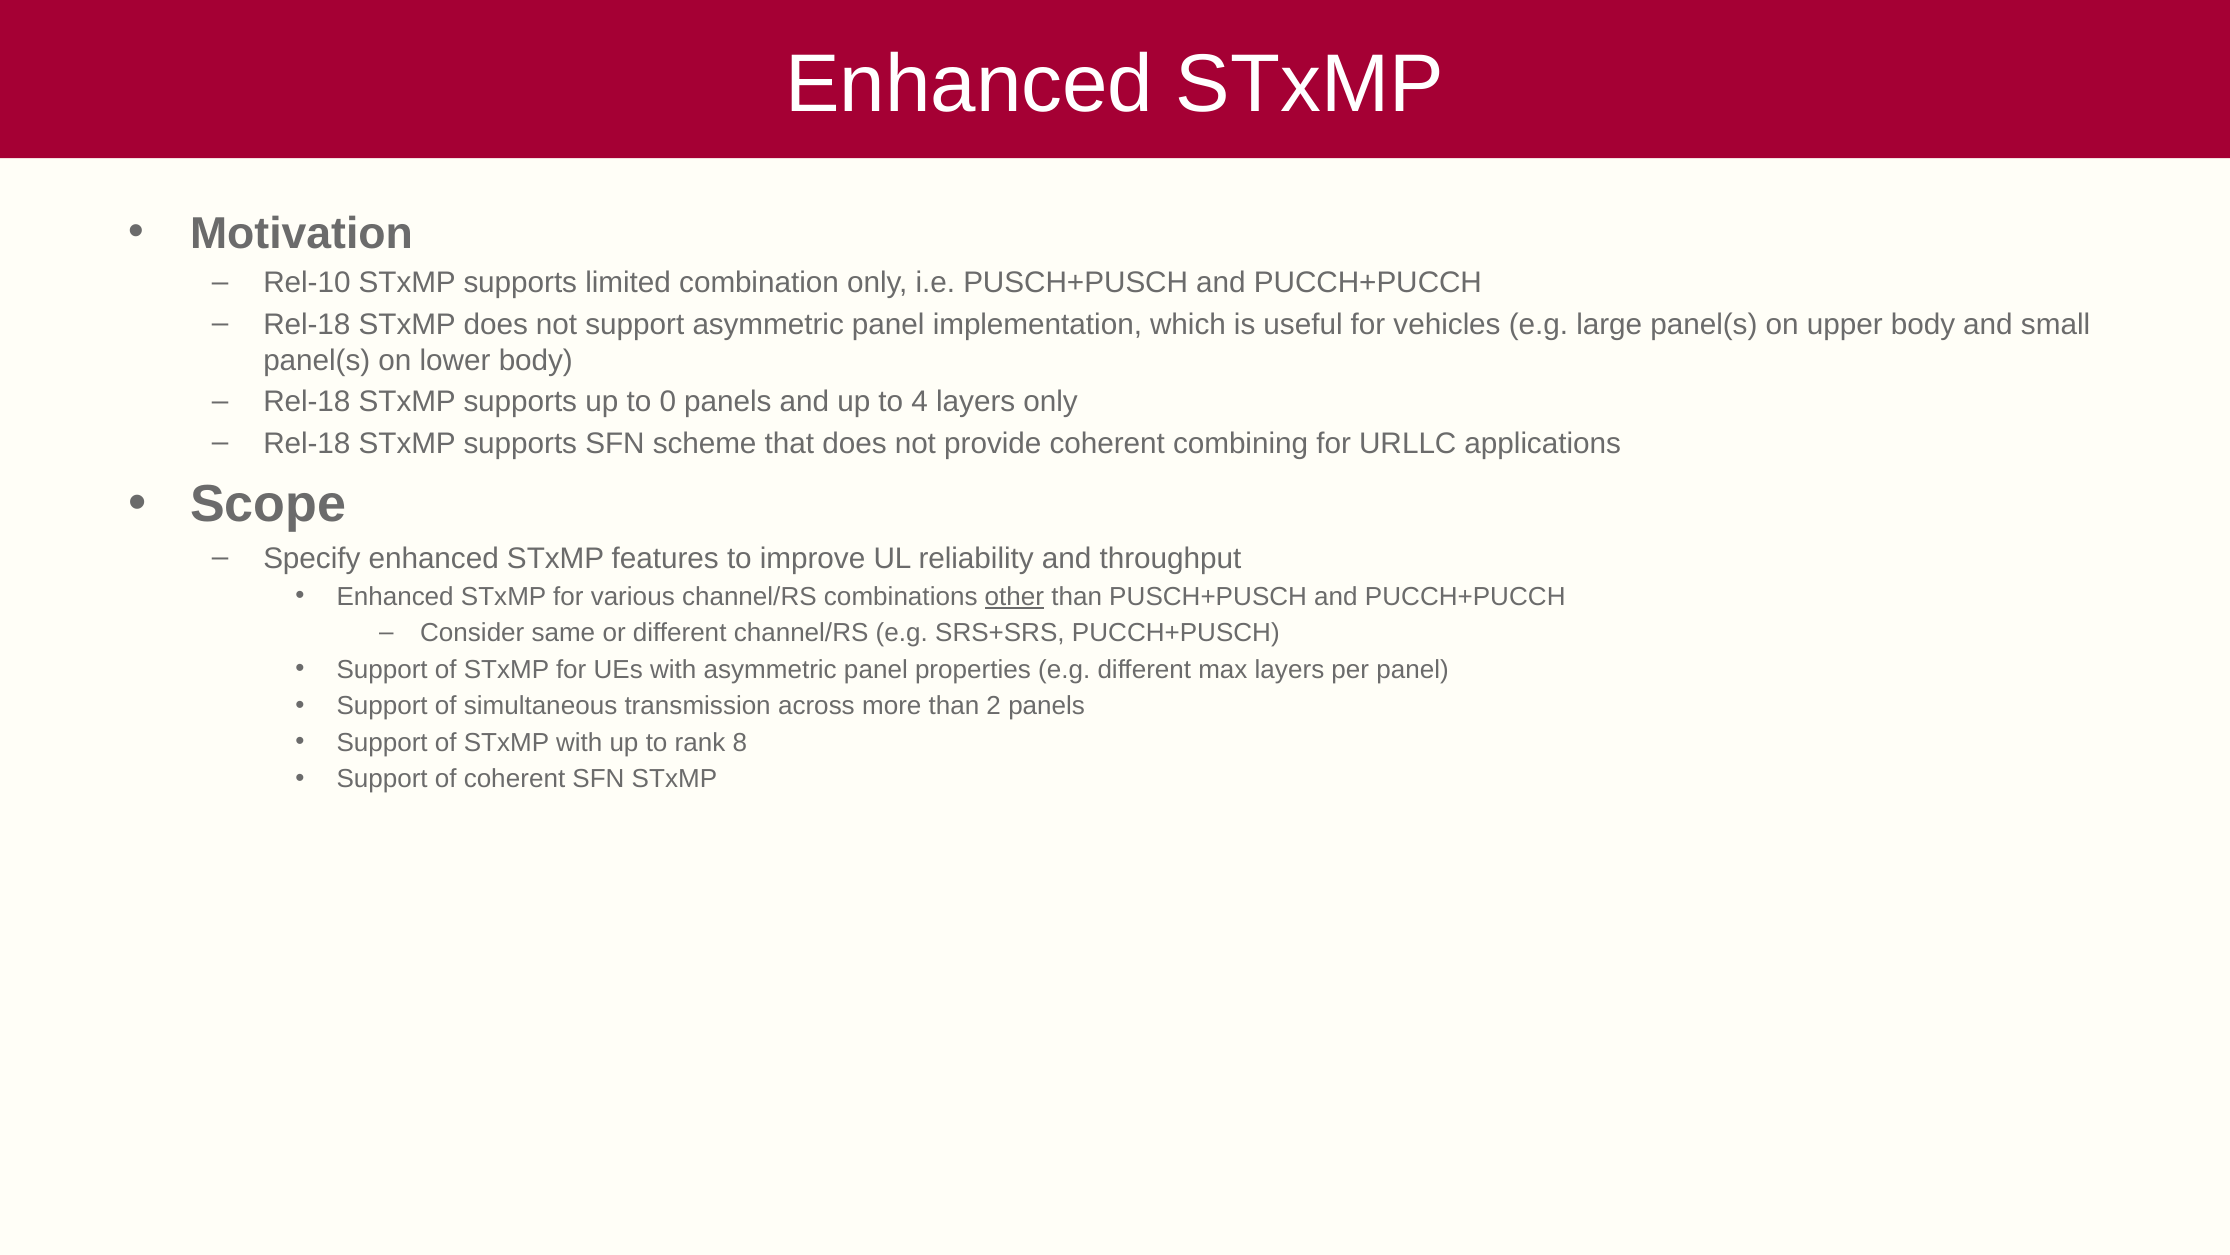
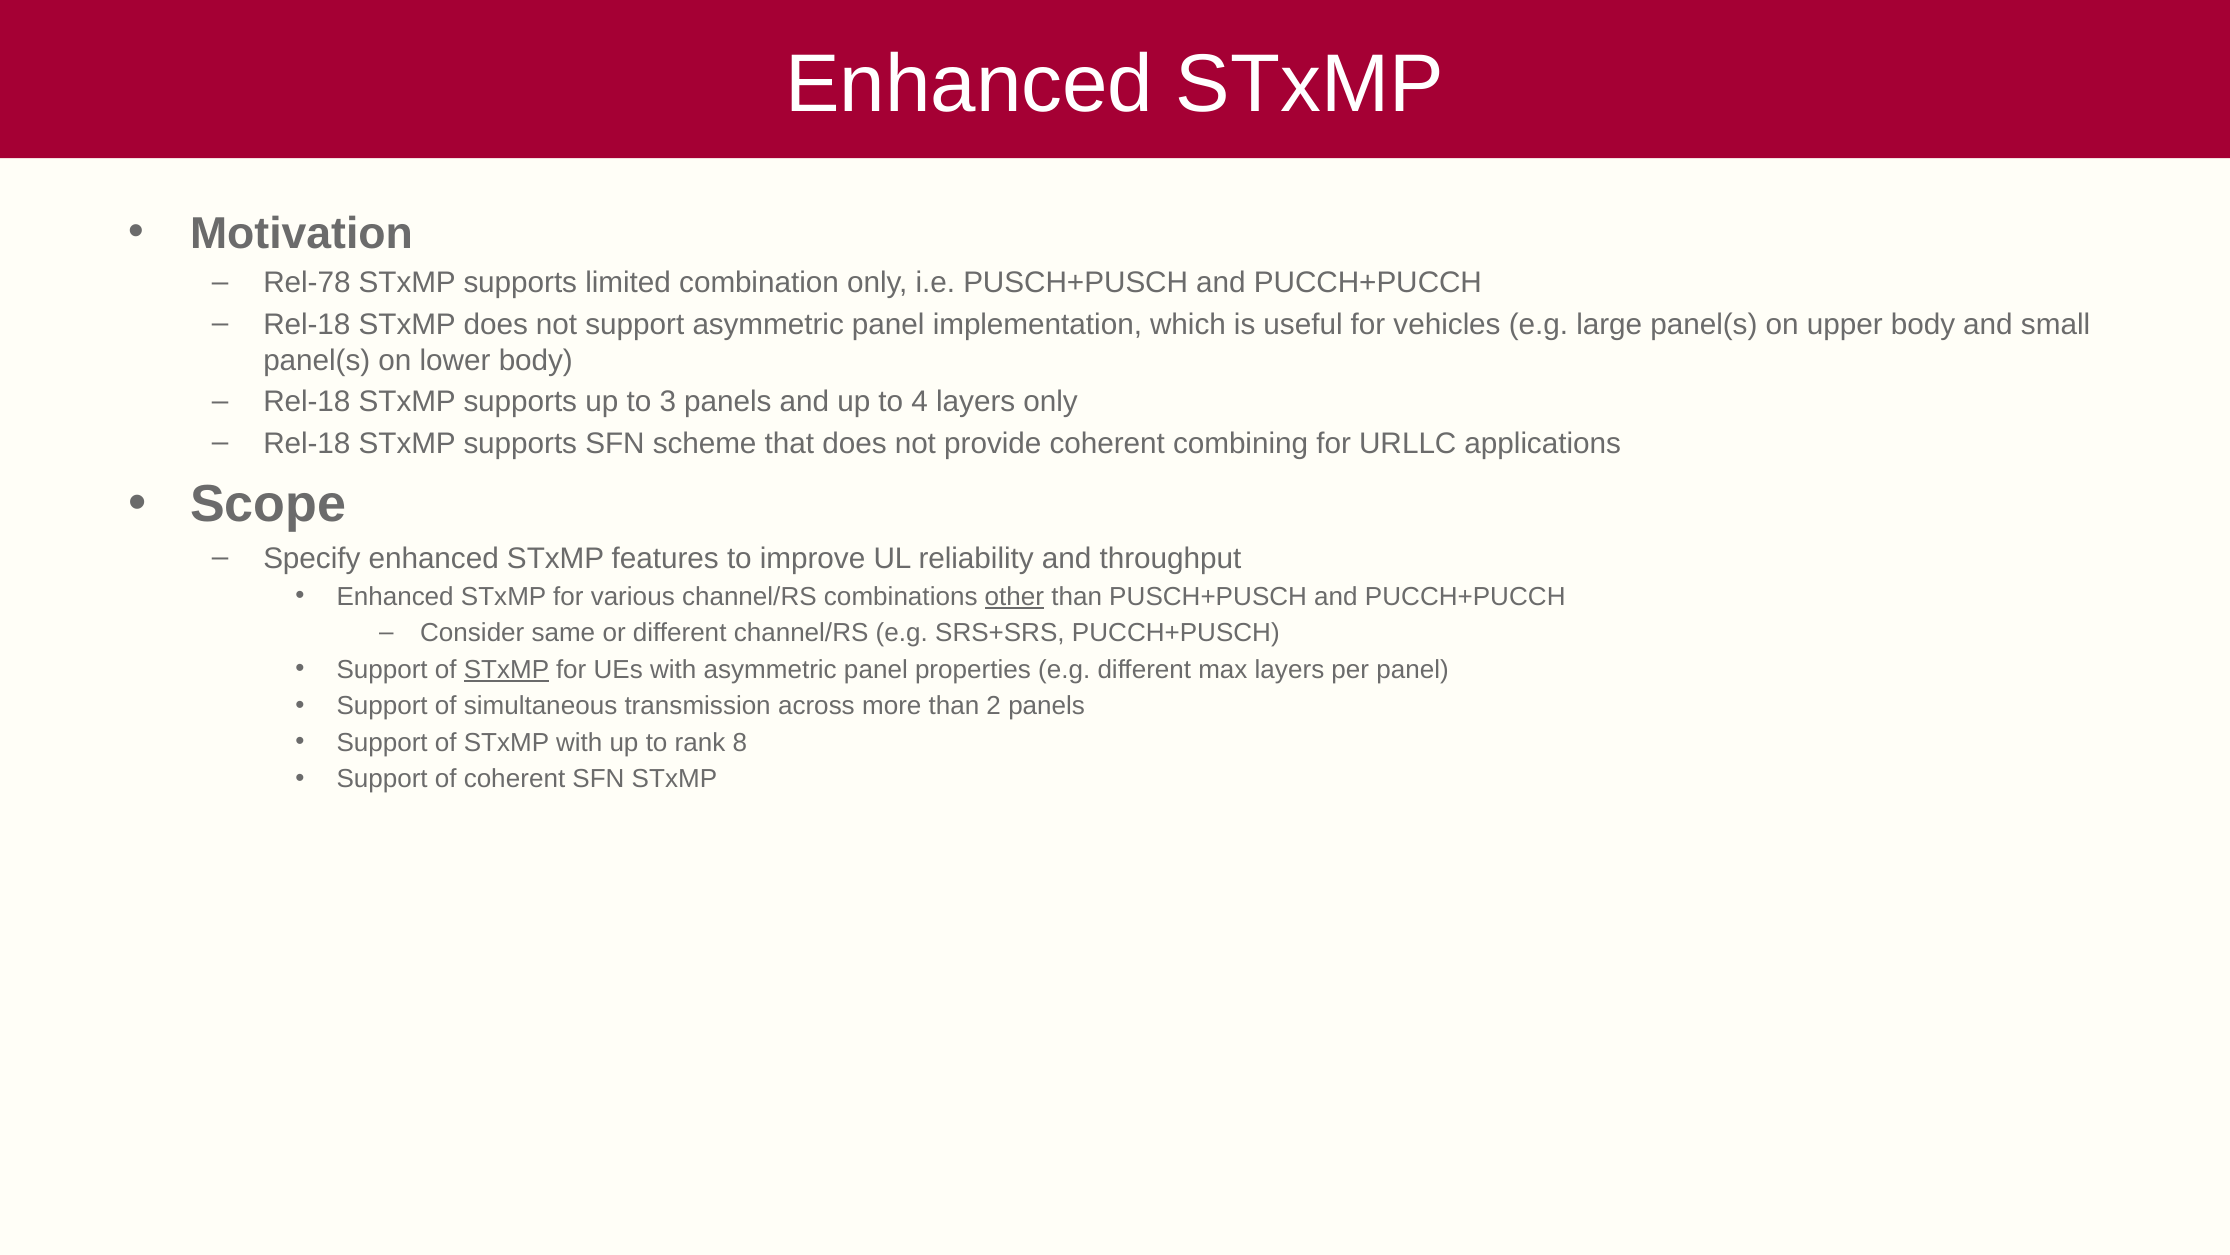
Rel-10: Rel-10 -> Rel-78 (307, 283)
0: 0 -> 3 (668, 402)
STxMP underline: none -> present (506, 669)
